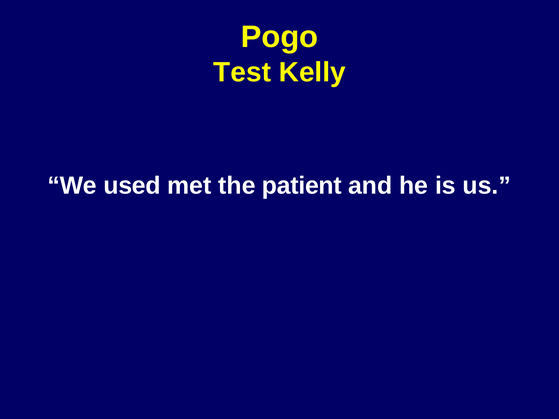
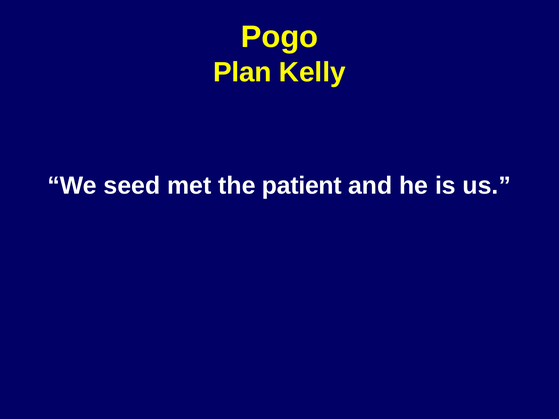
Test: Test -> Plan (242, 72)
used: used -> seed (132, 186)
